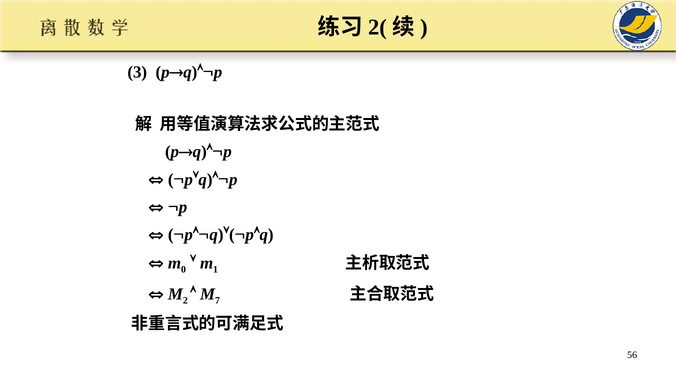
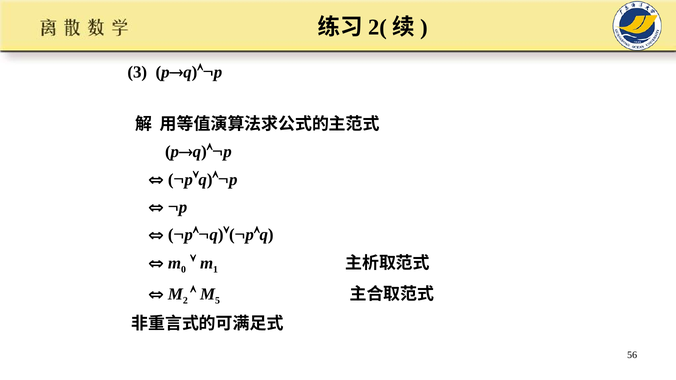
7: 7 -> 5 (217, 301)
